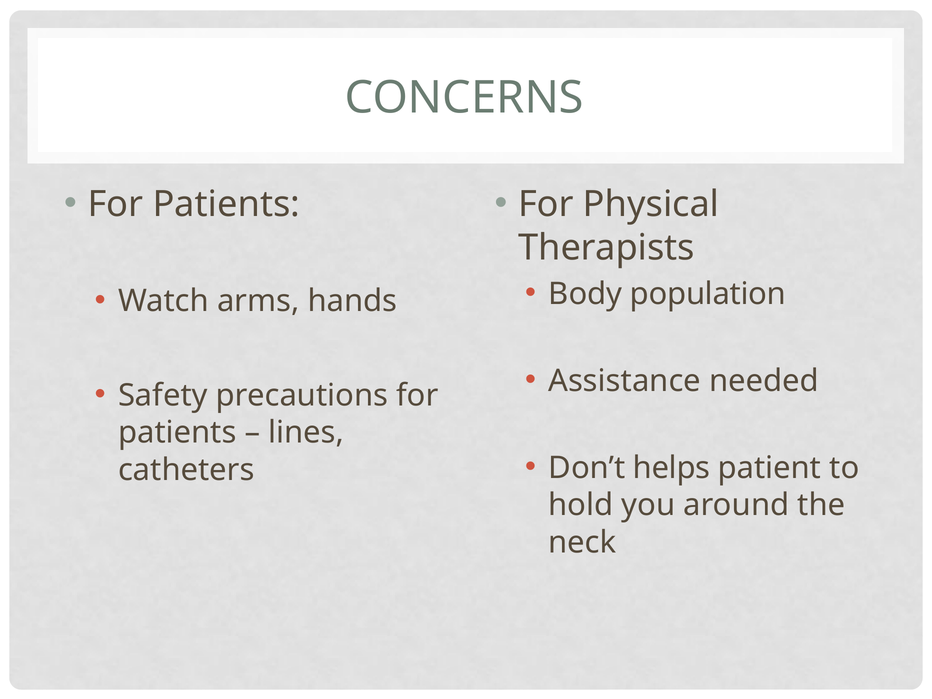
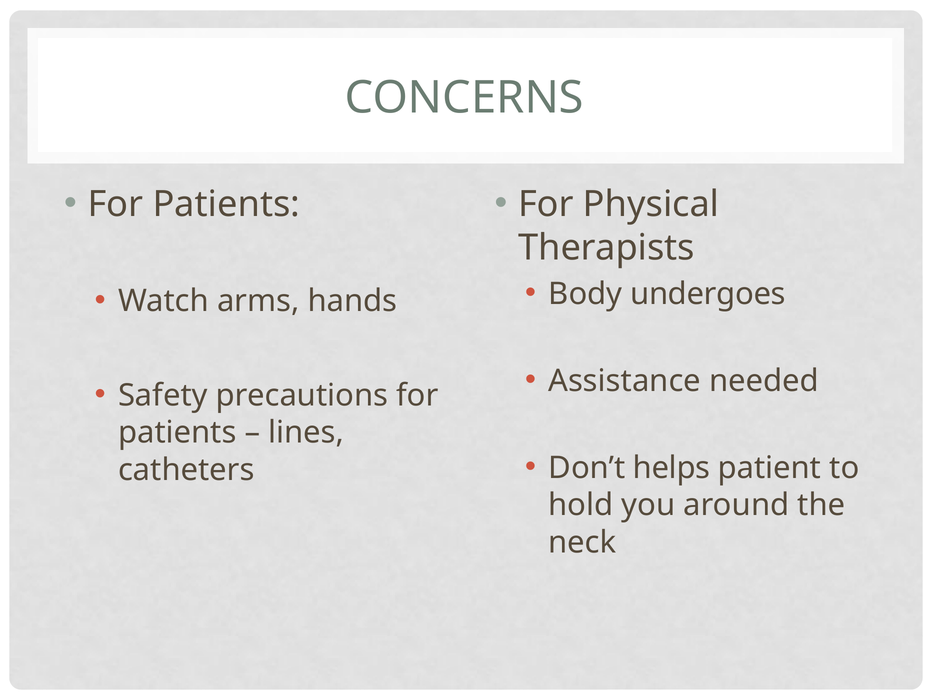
population: population -> undergoes (708, 294)
